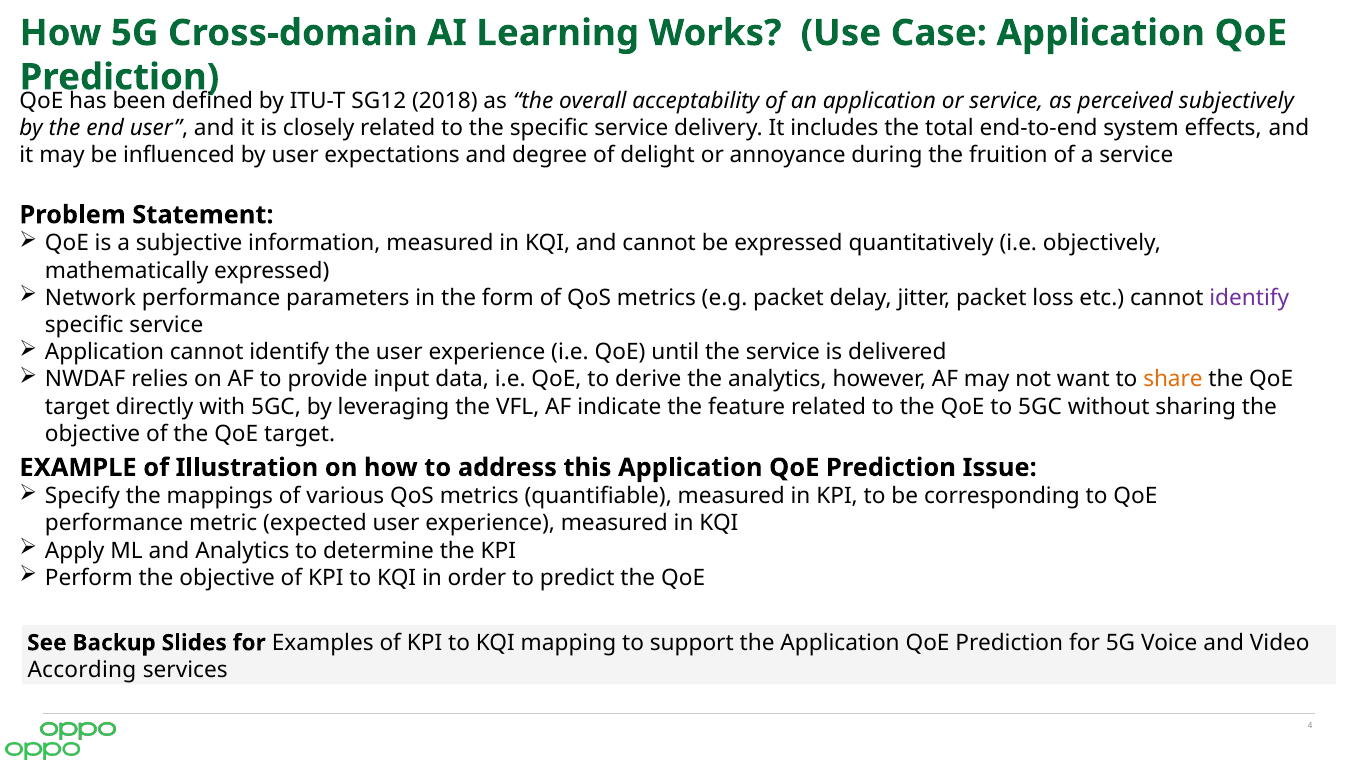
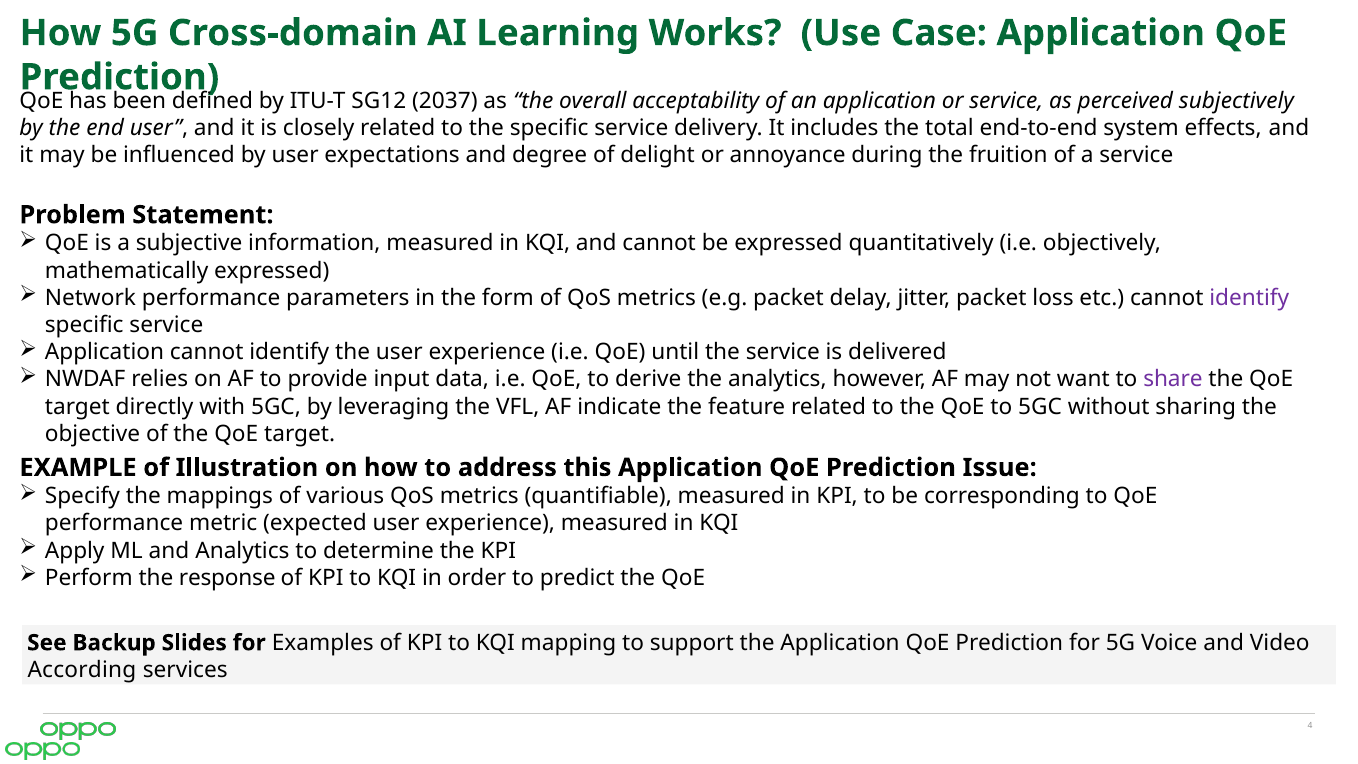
2018: 2018 -> 2037 (445, 101)
share colour: orange -> purple (1173, 379)
Perform the objective: objective -> response (227, 578)
